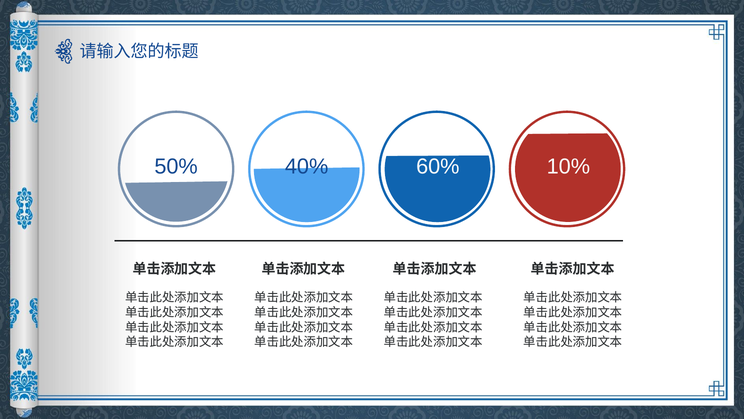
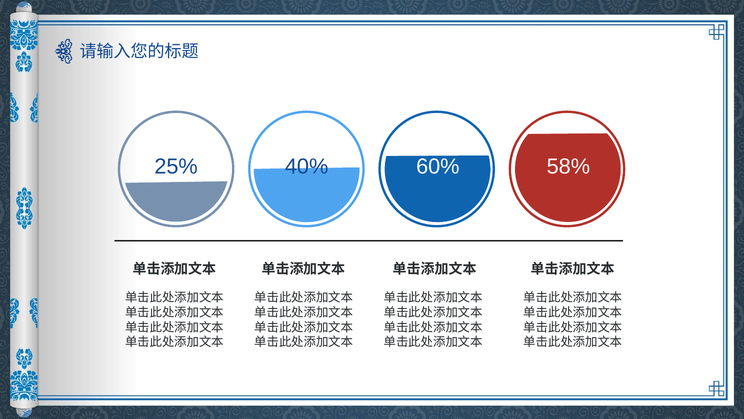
50%: 50% -> 25% (176, 166)
10%: 10% -> 58% (568, 166)
